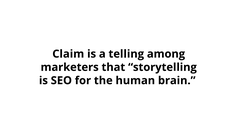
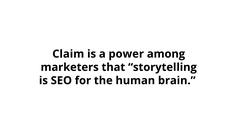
telling: telling -> power (126, 54)
